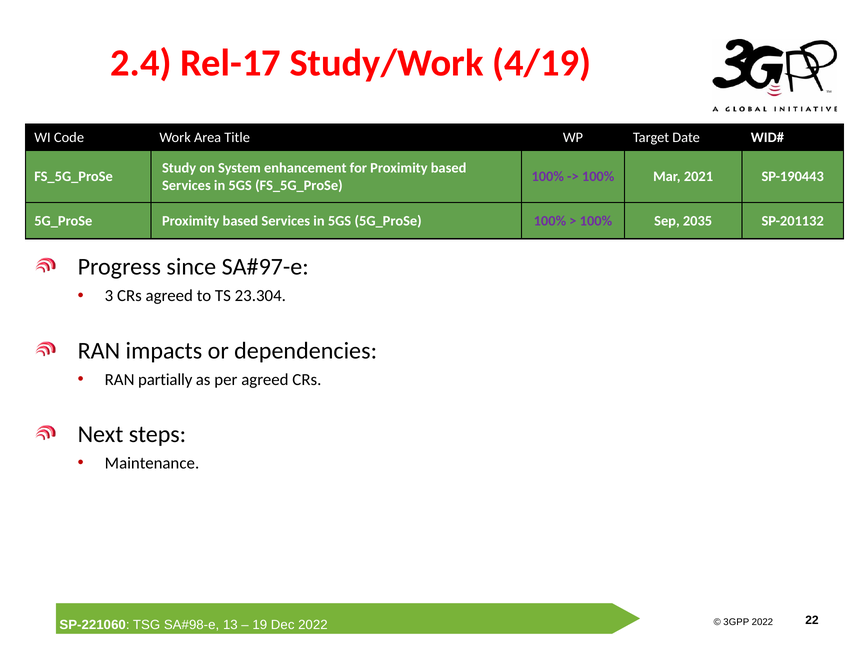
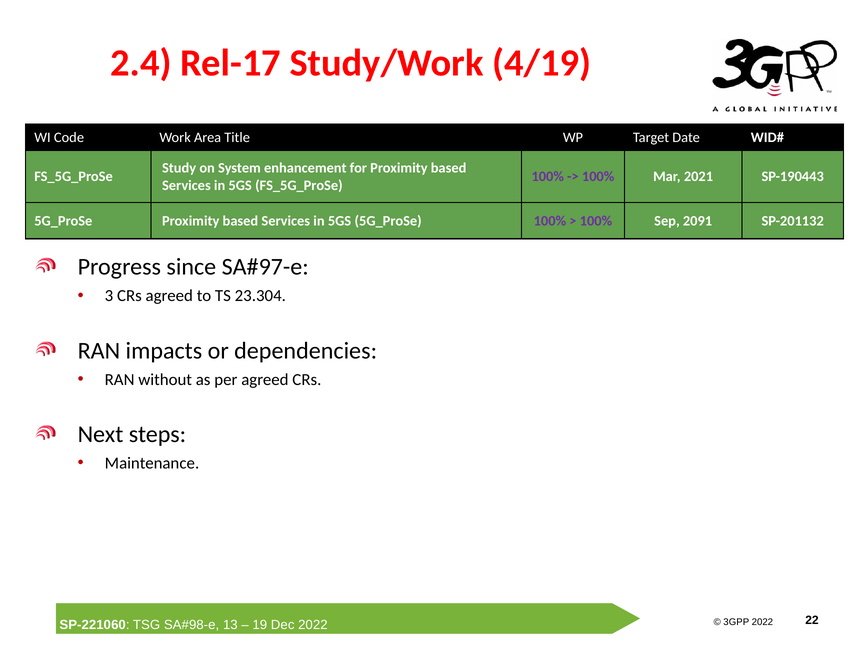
2035: 2035 -> 2091 (698, 221)
partially: partially -> without (165, 380)
